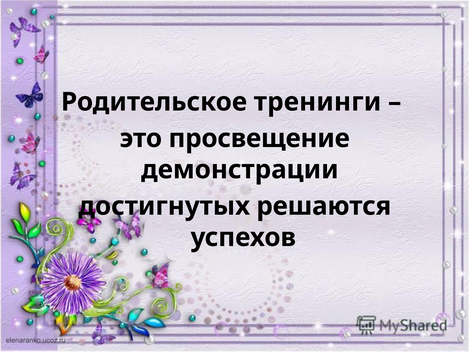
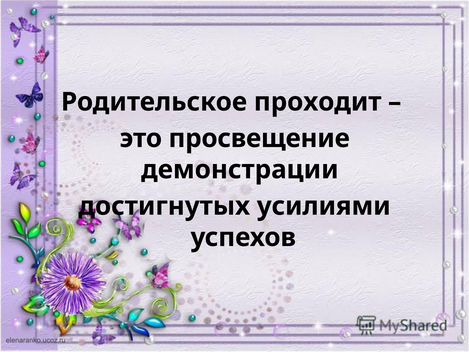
тренинги: тренинги -> проходит (318, 102)
решаются: решаются -> усилиями (324, 206)
